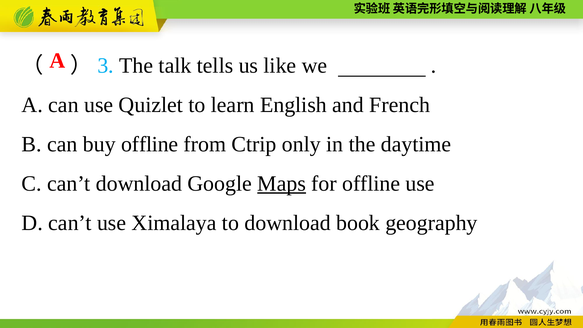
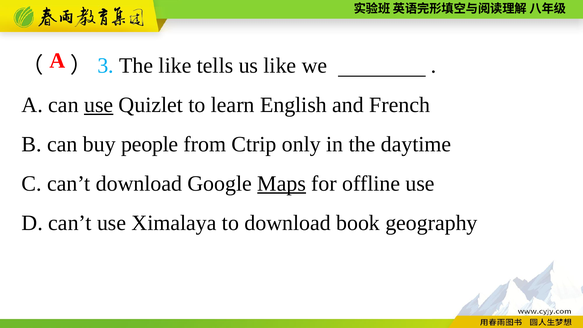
The talk: talk -> like (175, 66)
use underline: none -> present (99, 105)
buy offline: offline -> people (150, 144)
